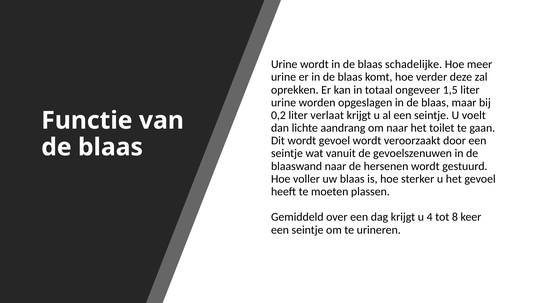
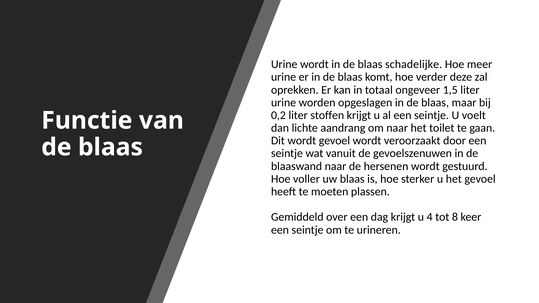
verlaat: verlaat -> stoffen (327, 115)
